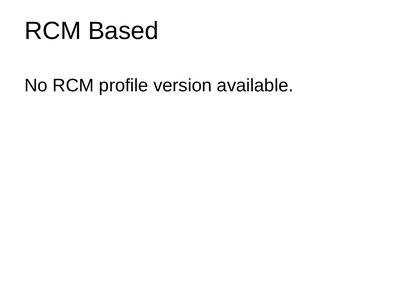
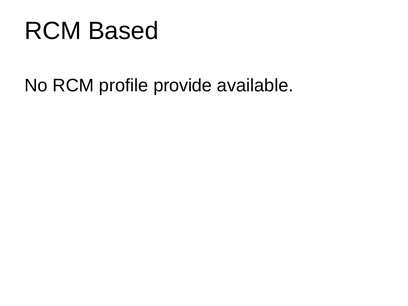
version: version -> provide (183, 86)
